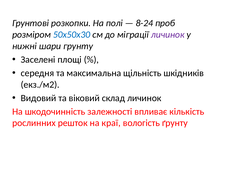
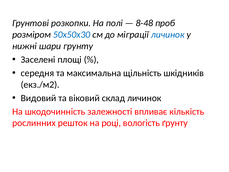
8-24: 8-24 -> 8-48 (144, 23)
личинок colour: purple -> blue (168, 35)
краї: краї -> році (111, 123)
